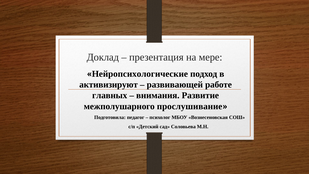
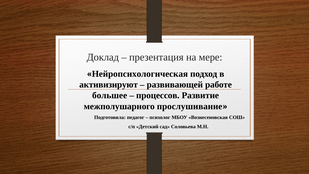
Нейропсихологические: Нейропсихологические -> Нейропсихологическая (140, 74)
главных: главных -> большее (110, 95)
внимания: внимания -> процессов (158, 95)
